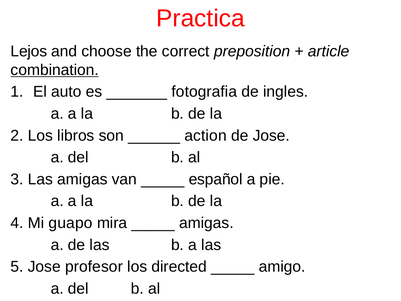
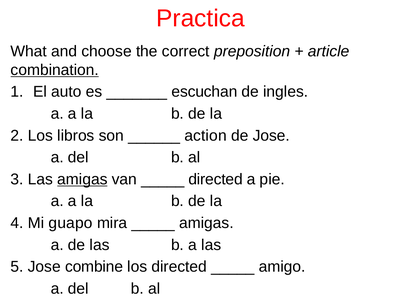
Lejos: Lejos -> What (29, 51)
fotografia: fotografia -> escuchan (204, 92)
amigas underline: none -> present (82, 179)
español: español -> directed (216, 179)
profesor: profesor -> combine (94, 267)
